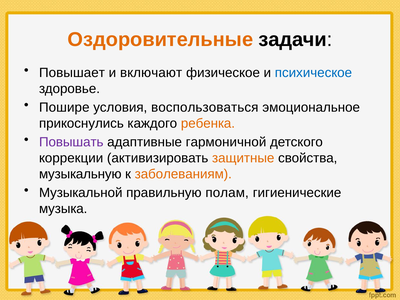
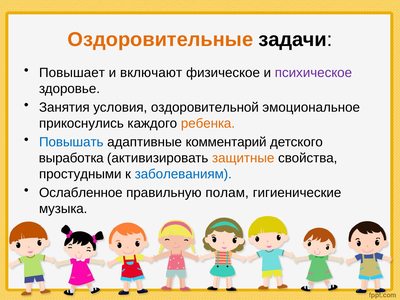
психическое colour: blue -> purple (313, 73)
Пошире: Пошире -> Занятия (64, 107)
воспользоваться: воспользоваться -> оздоровительной (205, 107)
Повышать colour: purple -> blue (71, 142)
гармоничной: гармоничной -> комментарий (226, 142)
коррекции: коррекции -> выработка (71, 158)
музыкальную: музыкальную -> простудными (80, 174)
заболеваниям colour: orange -> blue (183, 174)
Музыкальной: Музыкальной -> Ослабленное (81, 193)
